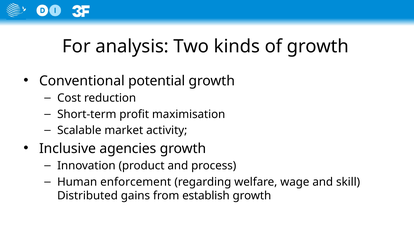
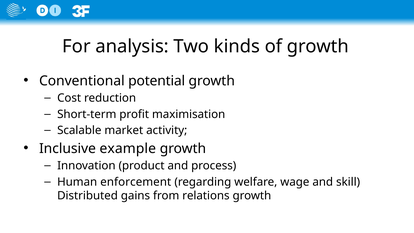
agencies: agencies -> example (128, 148)
establish: establish -> relations (206, 196)
